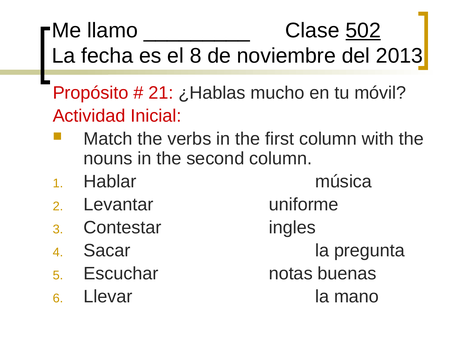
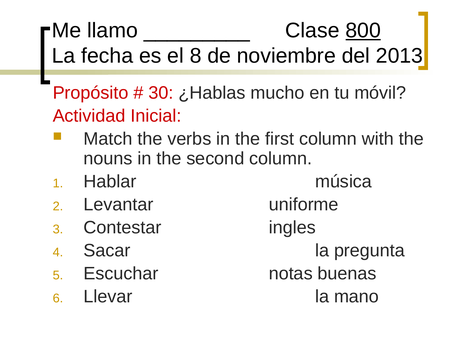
502: 502 -> 800 (363, 30)
21: 21 -> 30 (161, 93)
